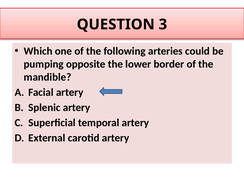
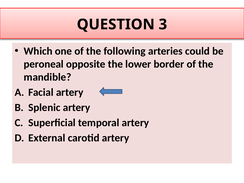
pumping: pumping -> peroneal (44, 64)
